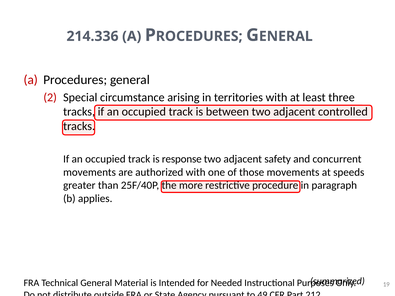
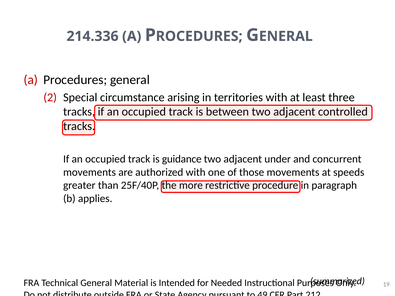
response: response -> guidance (182, 159)
safety: safety -> under (278, 159)
